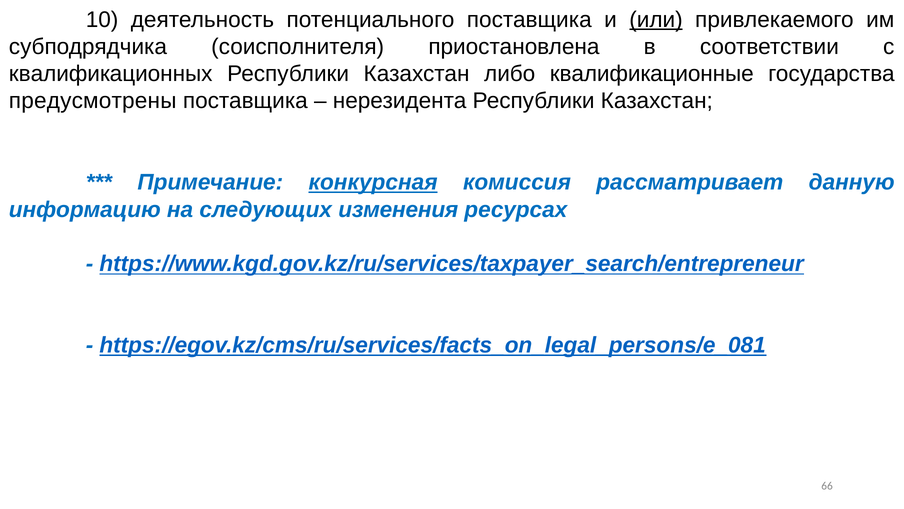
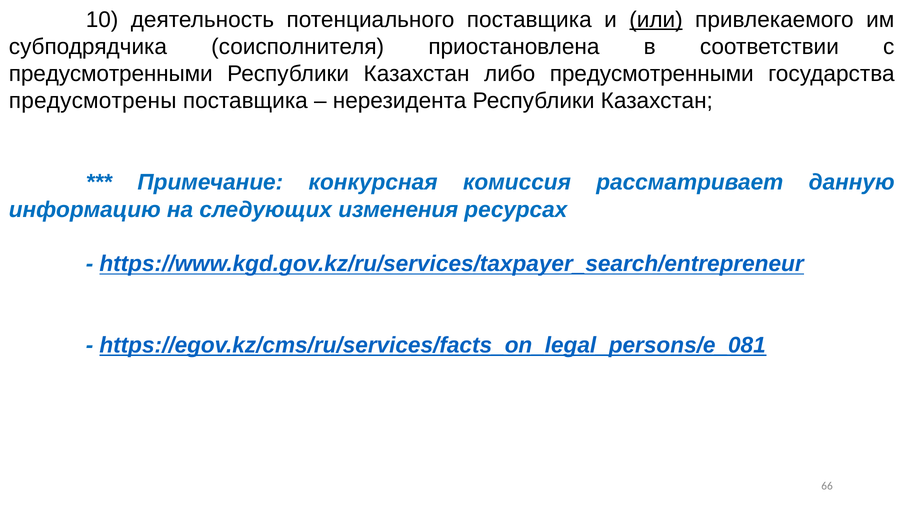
квалификационных: квалификационных -> предусмотренными (111, 74)
либо квалификационные: квалификационные -> предусмотренными (652, 74)
конкурсная underline: present -> none (373, 182)
